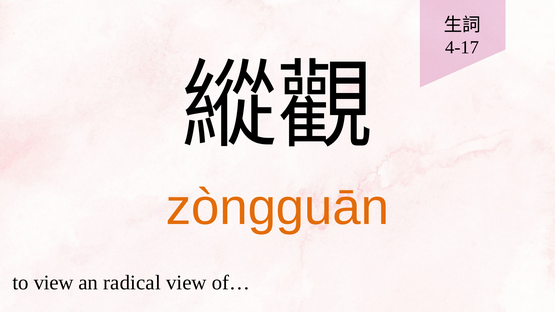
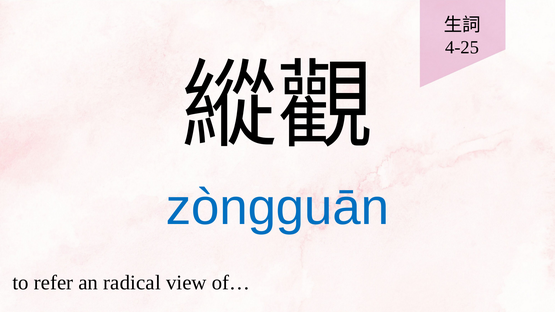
4-17: 4-17 -> 4-25 (462, 47)
zòngguān colour: orange -> blue (277, 207)
to view: view -> refer (54, 283)
